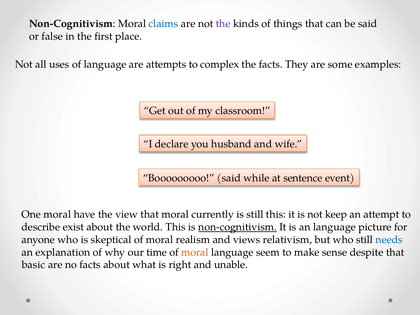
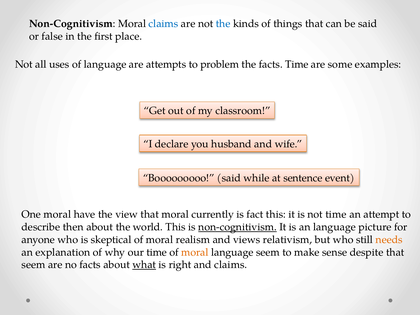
the colour: purple -> blue (223, 24)
complex: complex -> problem (220, 64)
facts They: They -> Time (297, 64)
is still: still -> fact (255, 214)
not keep: keep -> time (336, 214)
exist: exist -> then (73, 227)
needs colour: blue -> orange (389, 240)
basic: basic -> seem (34, 265)
what underline: none -> present (144, 265)
and unable: unable -> claims (231, 265)
